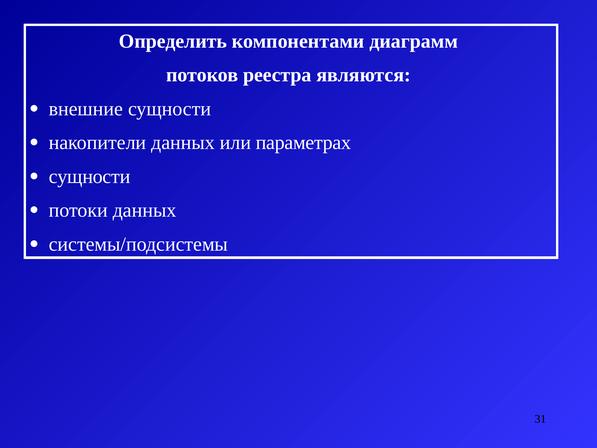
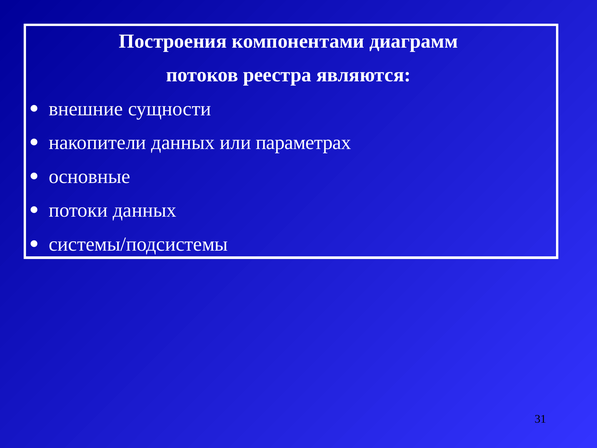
Определить: Определить -> Построения (173, 41)
сущности: сущности -> основные (90, 176)
